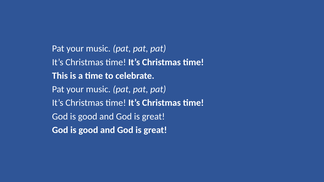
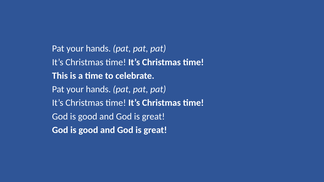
music: music -> hands (98, 49)
music: music -> hands (98, 89)
